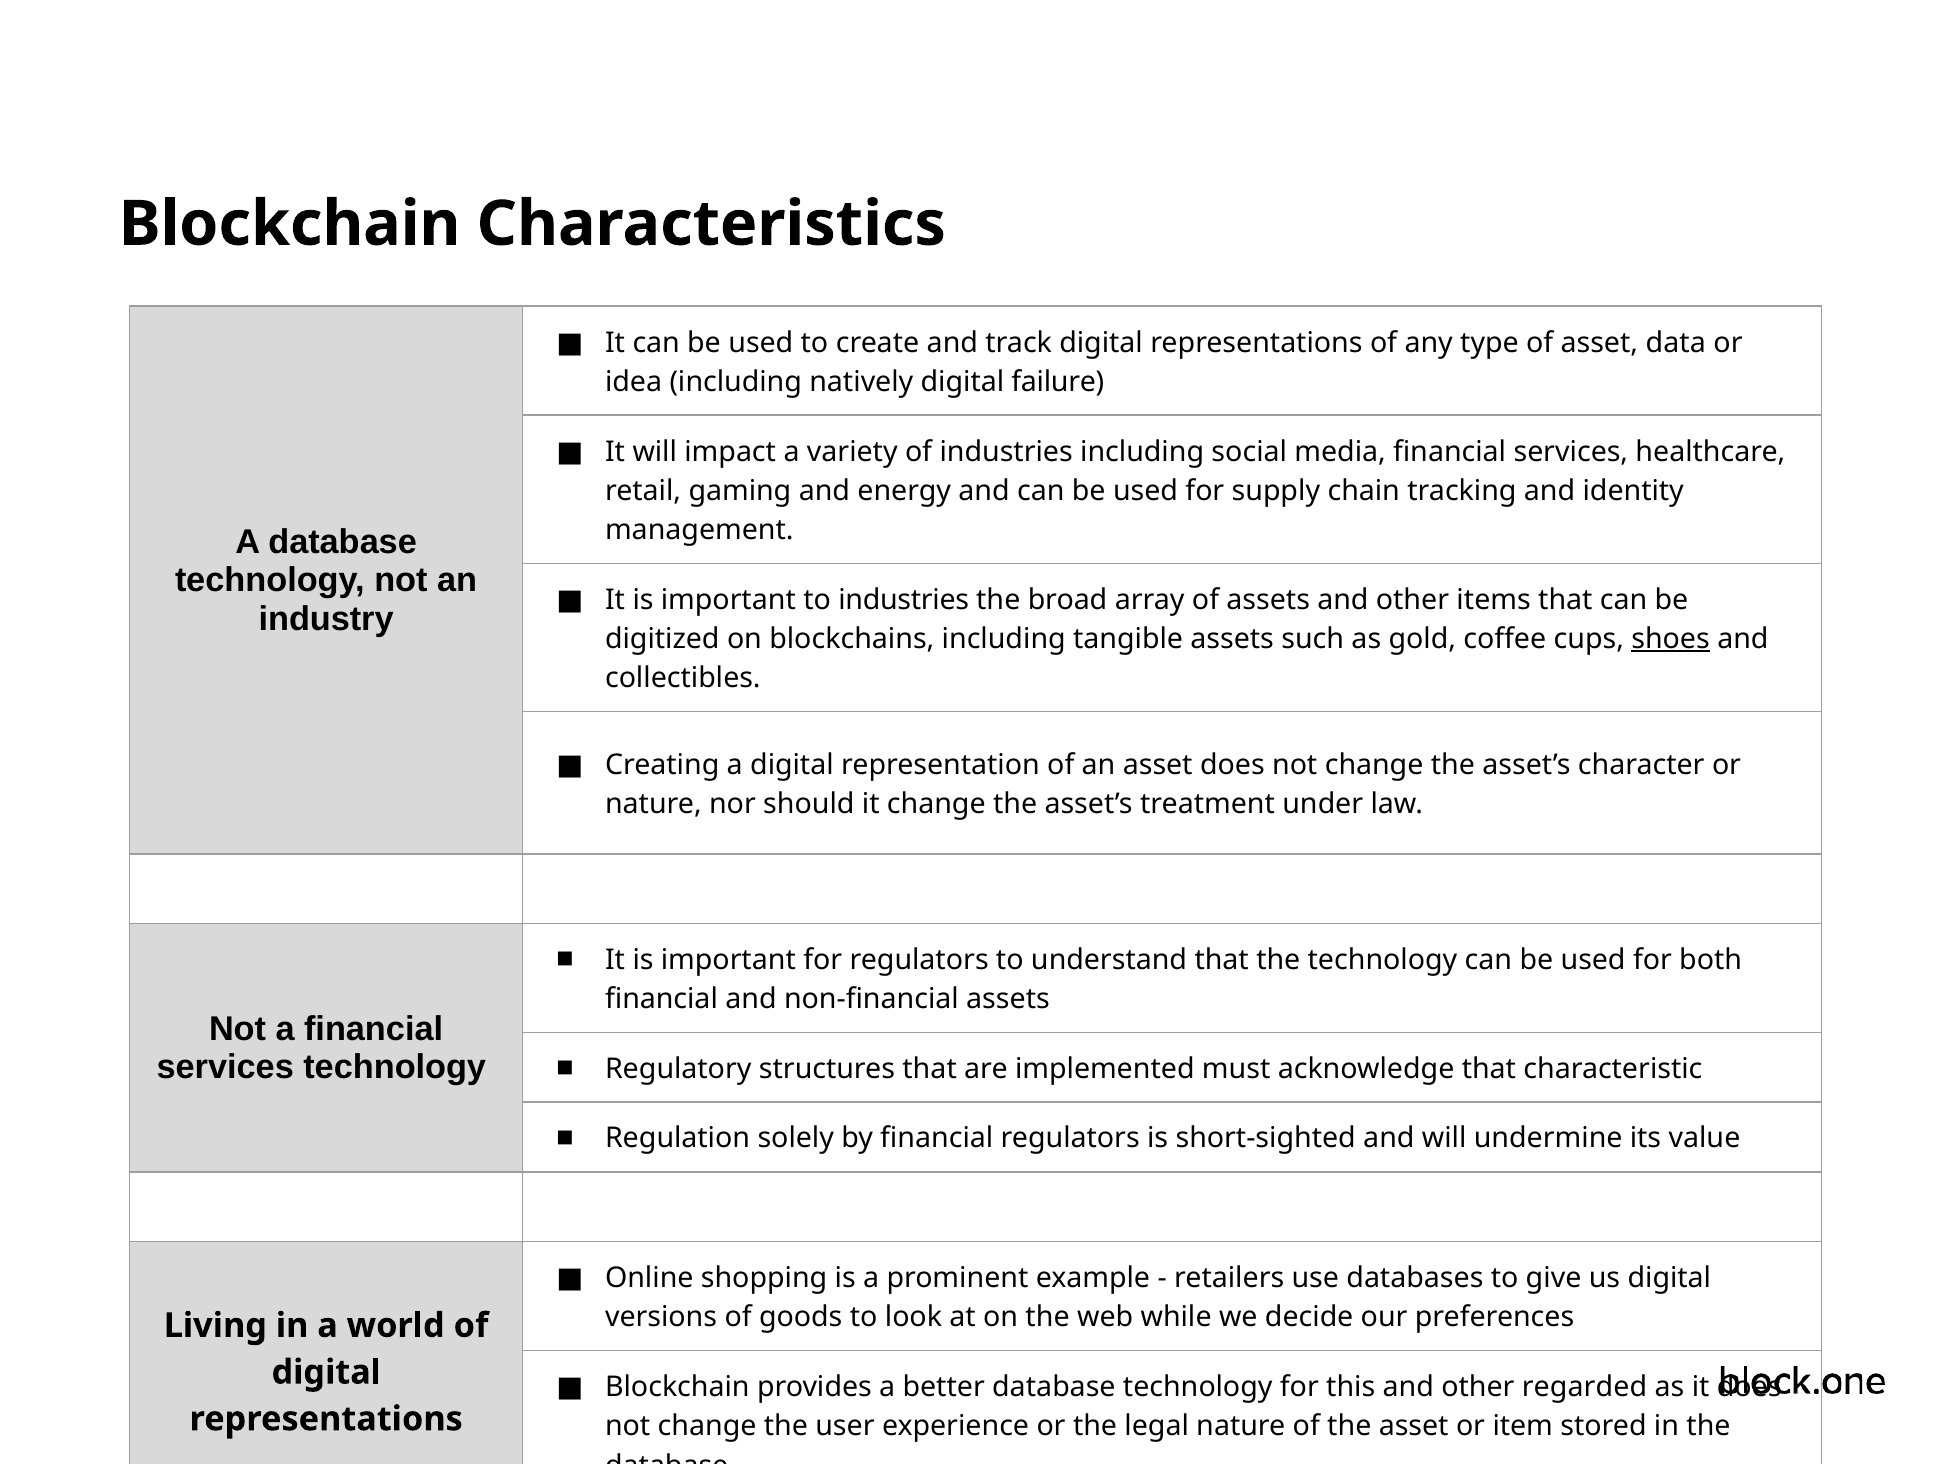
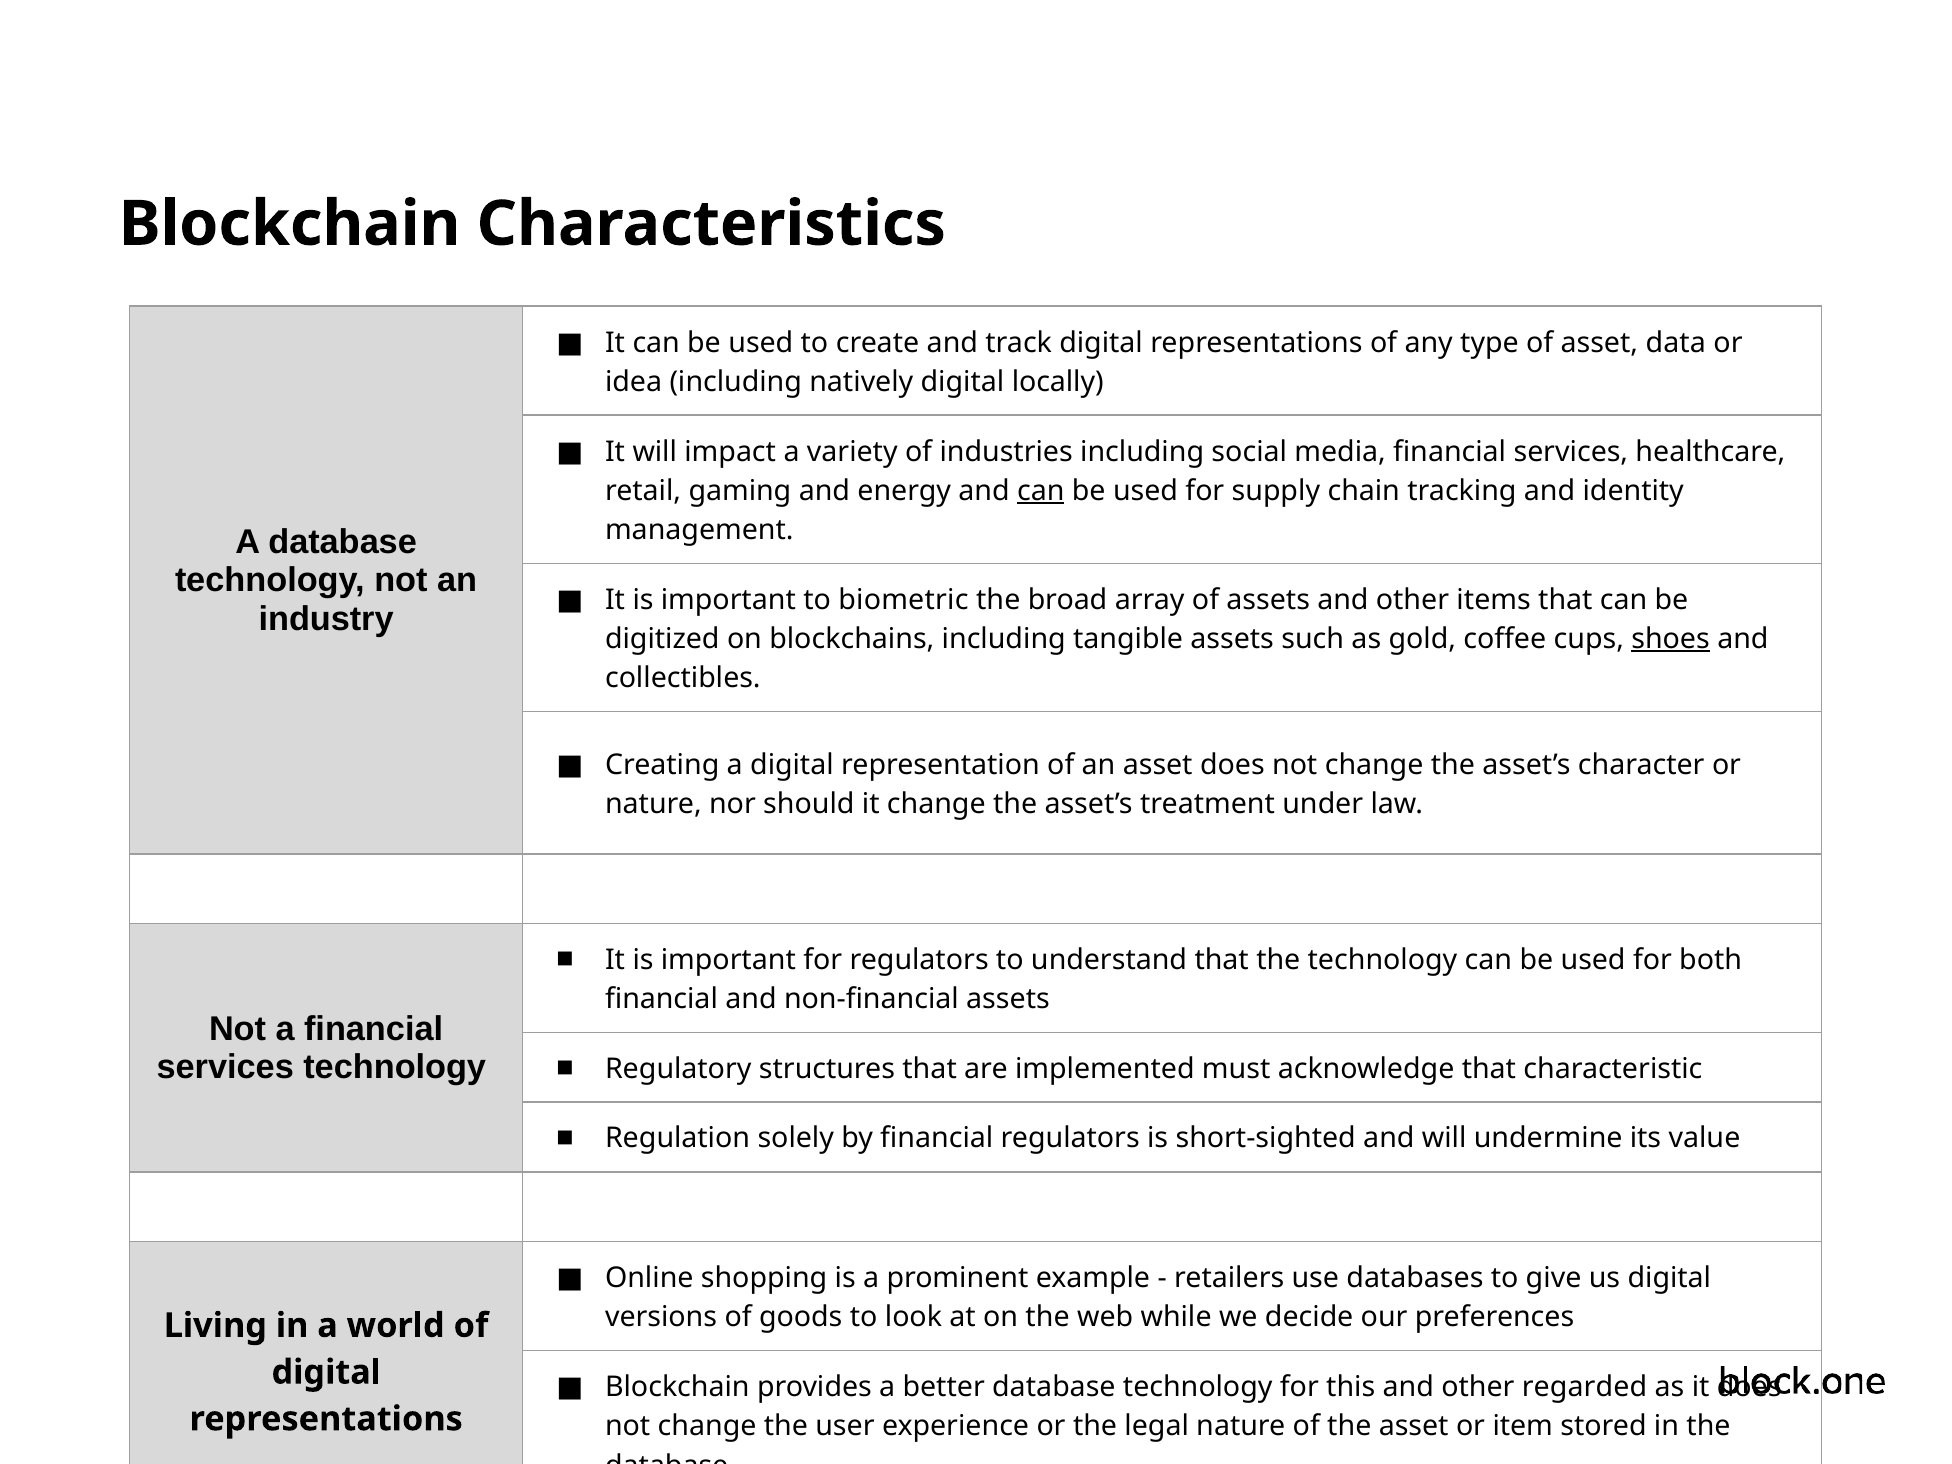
failure: failure -> locally (1058, 382)
can underline: none -> present (1041, 491)
to industries: industries -> biometric (903, 600)
